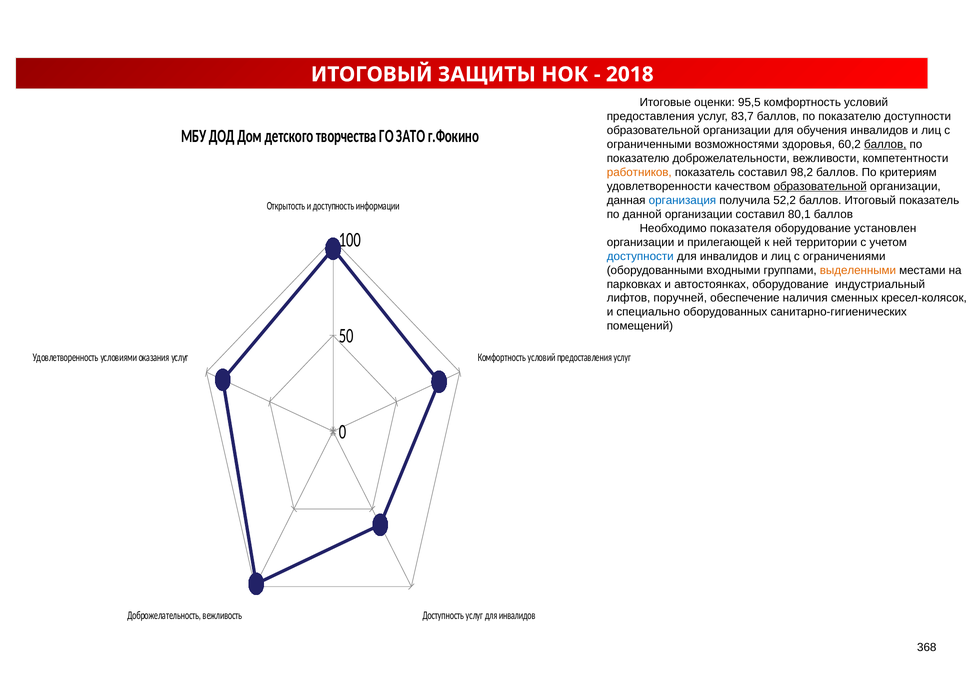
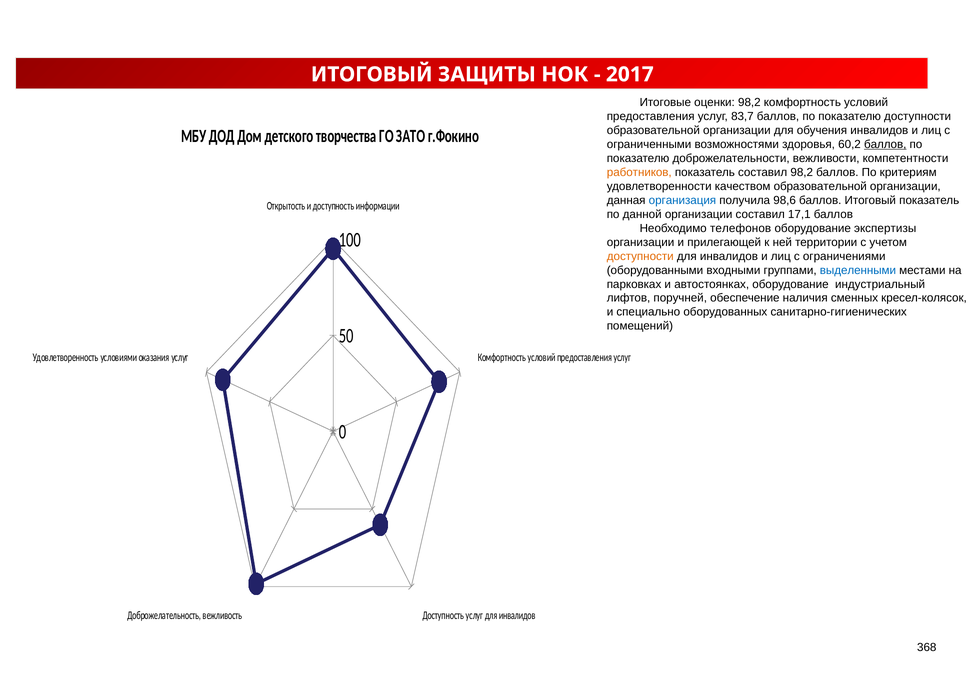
2018: 2018 -> 2017 (630, 74)
оценки 95,5: 95,5 -> 98,2 (749, 102)
образовательной underline: present -> none (820, 186)
52,2: 52,2 -> 98,6 (785, 200)
80,1: 80,1 -> 17,1 (799, 214)
показателя: показателя -> телефонов (741, 228)
установлен: установлен -> экспертизы (885, 228)
доступности colour: blue -> orange (640, 256)
выделенными colour: orange -> blue (858, 270)
